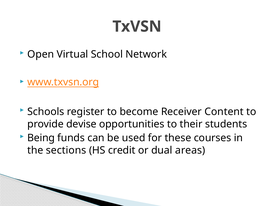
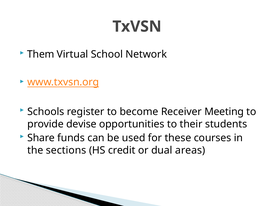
Open: Open -> Them (41, 54)
Content: Content -> Meeting (224, 111)
Being: Being -> Share (41, 138)
